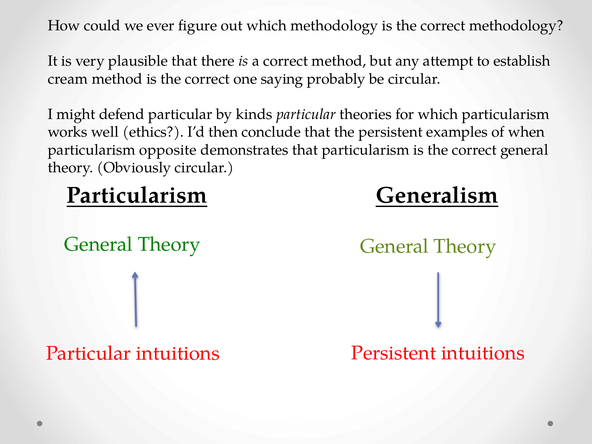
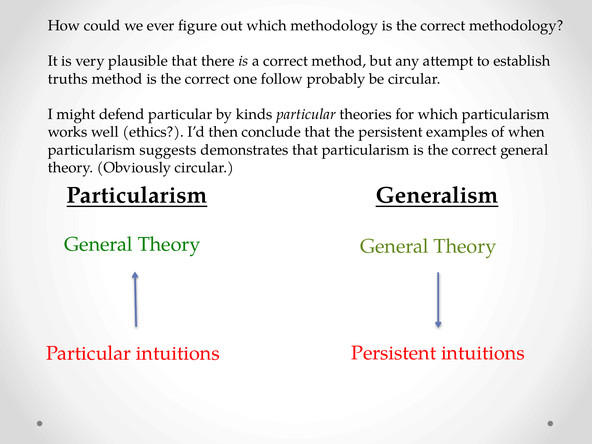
cream: cream -> truths (68, 79)
saying: saying -> follow (282, 79)
opposite: opposite -> suggests (168, 150)
